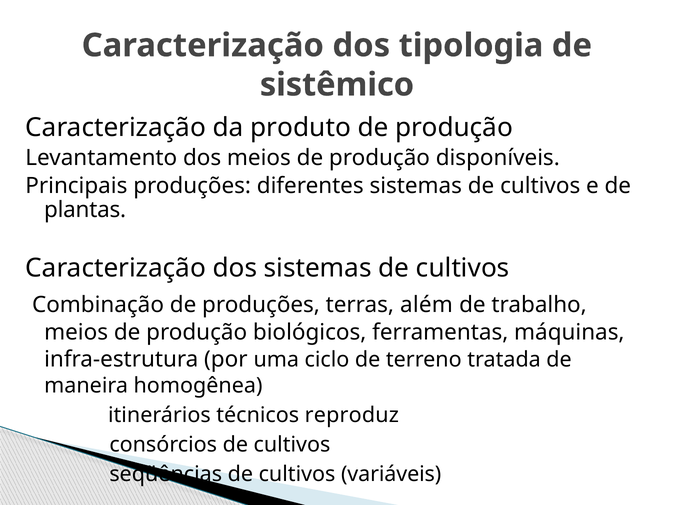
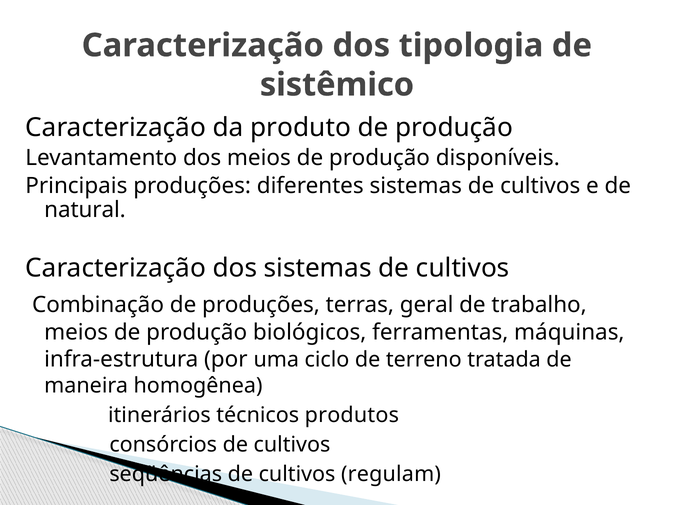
plantas: plantas -> natural (85, 210)
além: além -> geral (427, 305)
reproduz: reproduz -> produtos (352, 416)
variáveis: variáveis -> regulam (391, 475)
